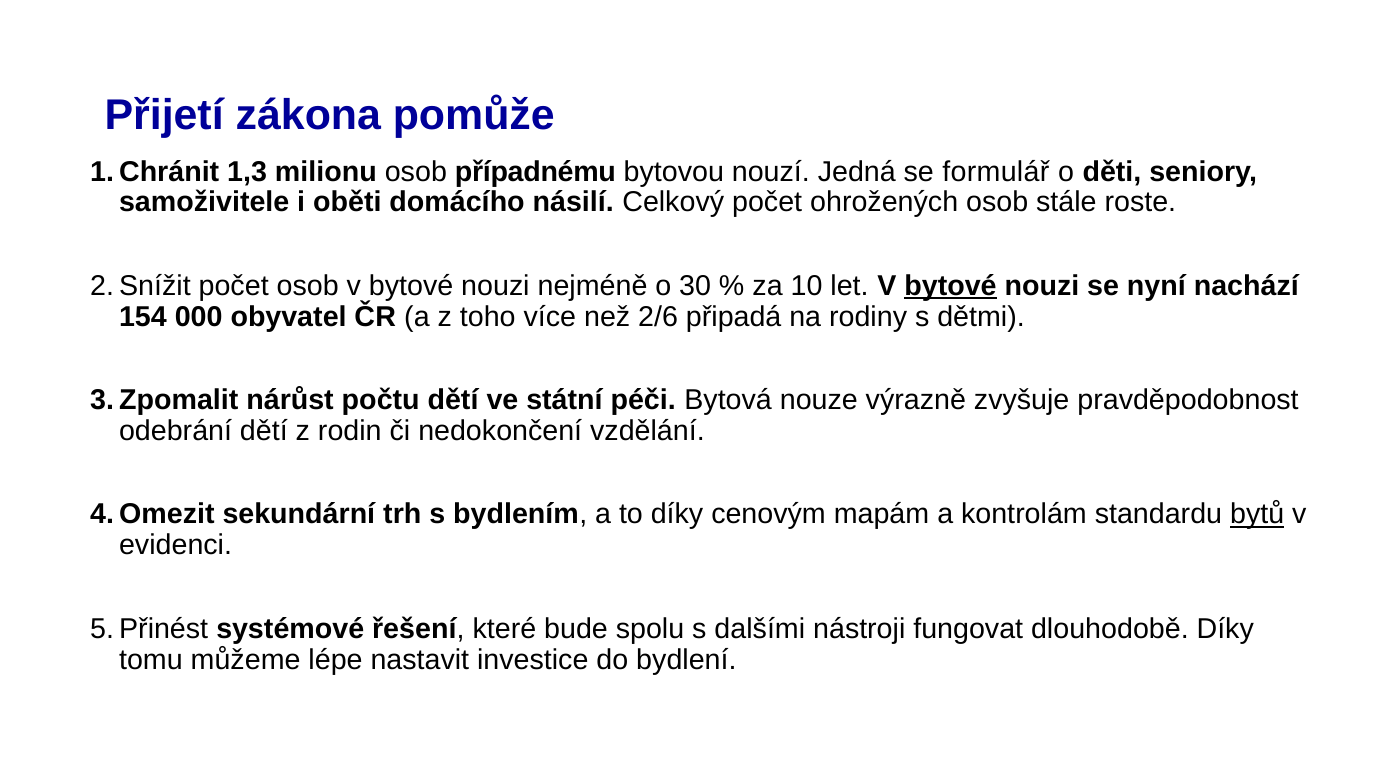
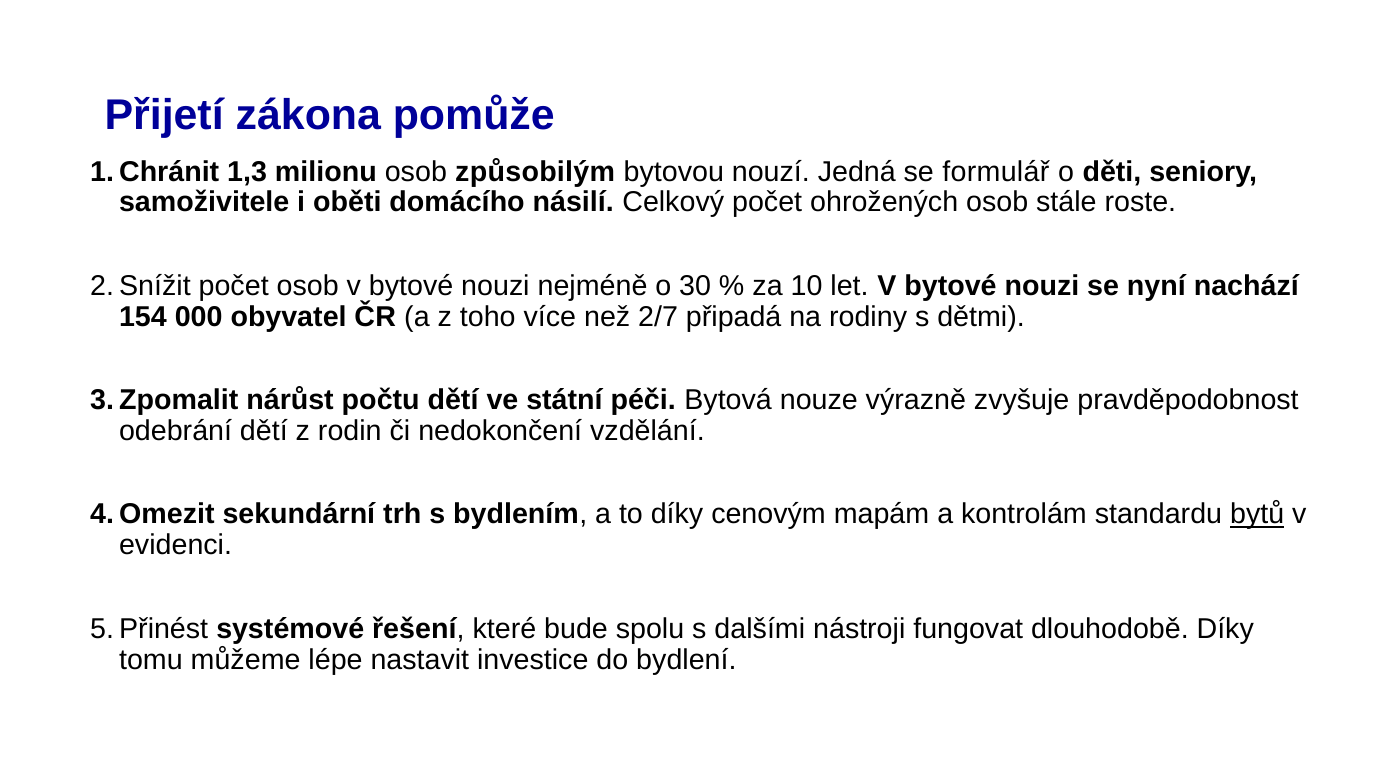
případnému: případnému -> způsobilým (535, 171)
bytové underline: present -> none (951, 286)
2/6: 2/6 -> 2/7 (658, 316)
